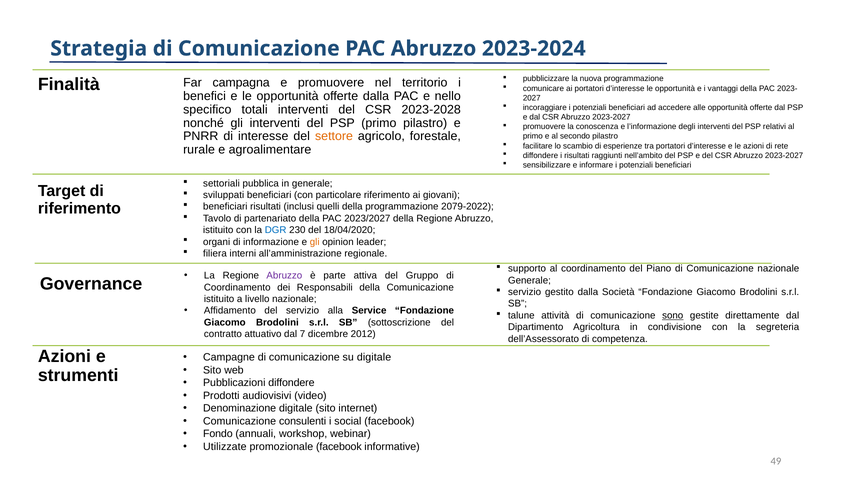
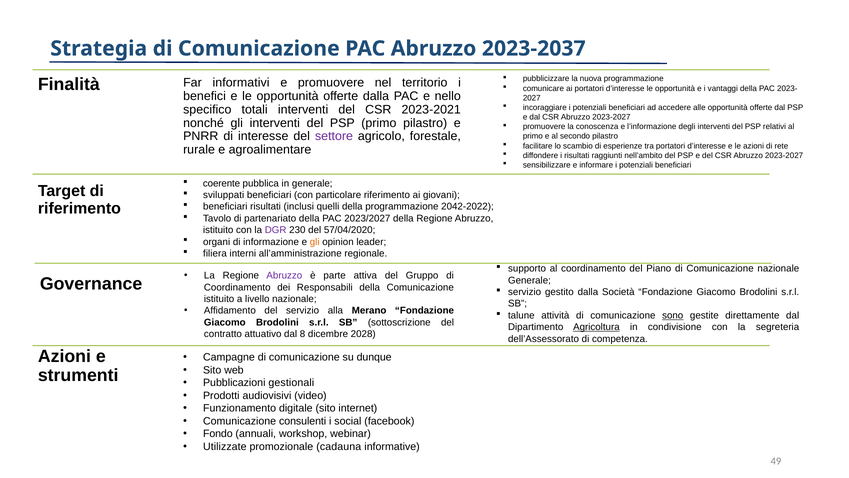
2023-2024: 2023-2024 -> 2023-2037 (534, 48)
campagna: campagna -> informativi (241, 83)
2023-2028: 2023-2028 -> 2023-2021 (431, 109)
settore colour: orange -> purple (334, 136)
settoriali: settoriali -> coerente (222, 183)
2079-2022: 2079-2022 -> 2042-2022 (467, 207)
DGR colour: blue -> purple (276, 230)
18/04/2020: 18/04/2020 -> 57/04/2020 (350, 230)
Service: Service -> Merano (369, 310)
Agricoltura underline: none -> present (596, 327)
7: 7 -> 8 (303, 334)
2012: 2012 -> 2028 (363, 334)
su digitale: digitale -> dunque (374, 357)
Pubblicazioni diffondere: diffondere -> gestionali (291, 383)
Denominazione: Denominazione -> Funzionamento (240, 408)
promozionale facebook: facebook -> cadauna (339, 446)
